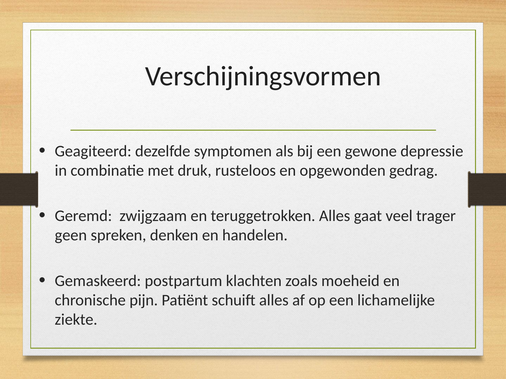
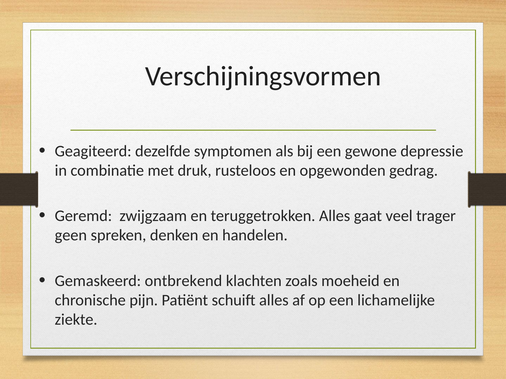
postpartum: postpartum -> ontbrekend (183, 281)
